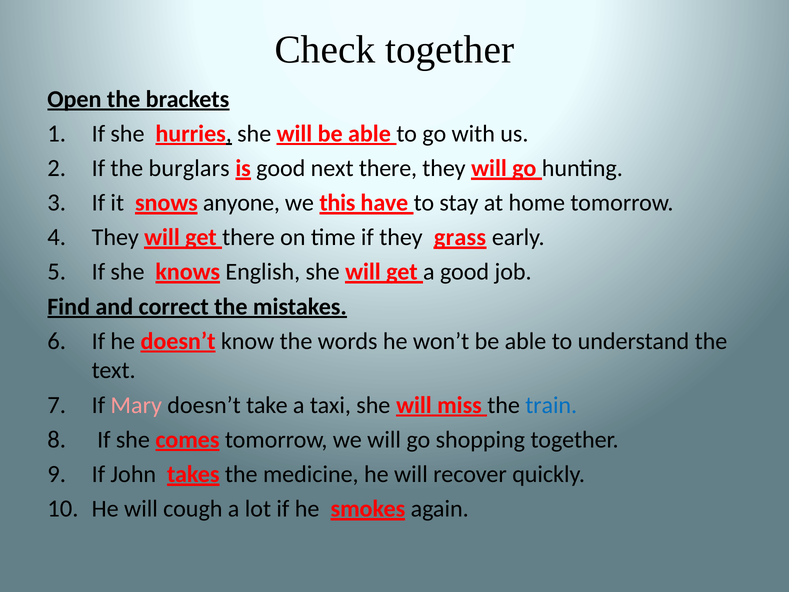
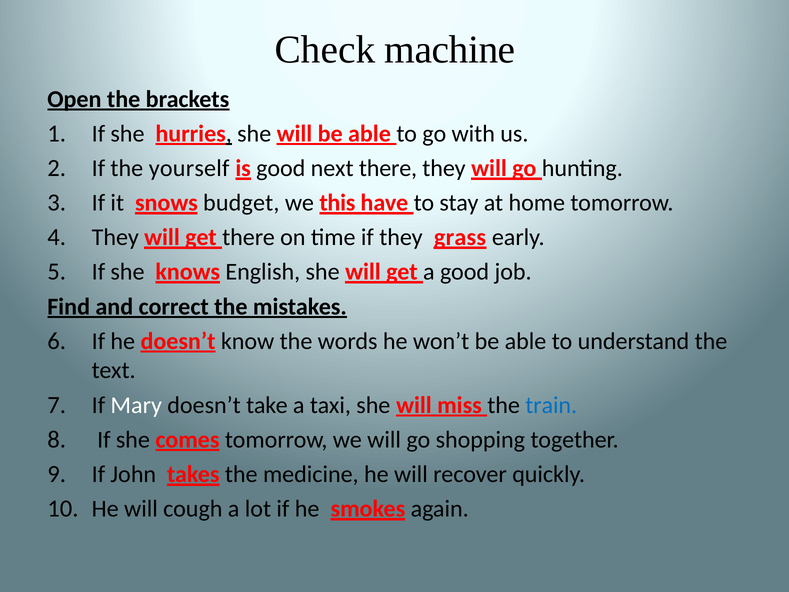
Check together: together -> machine (450, 50)
burglars: burglars -> yourself (189, 168)
anyone: anyone -> budget (241, 203)
Mary colour: pink -> white (136, 405)
